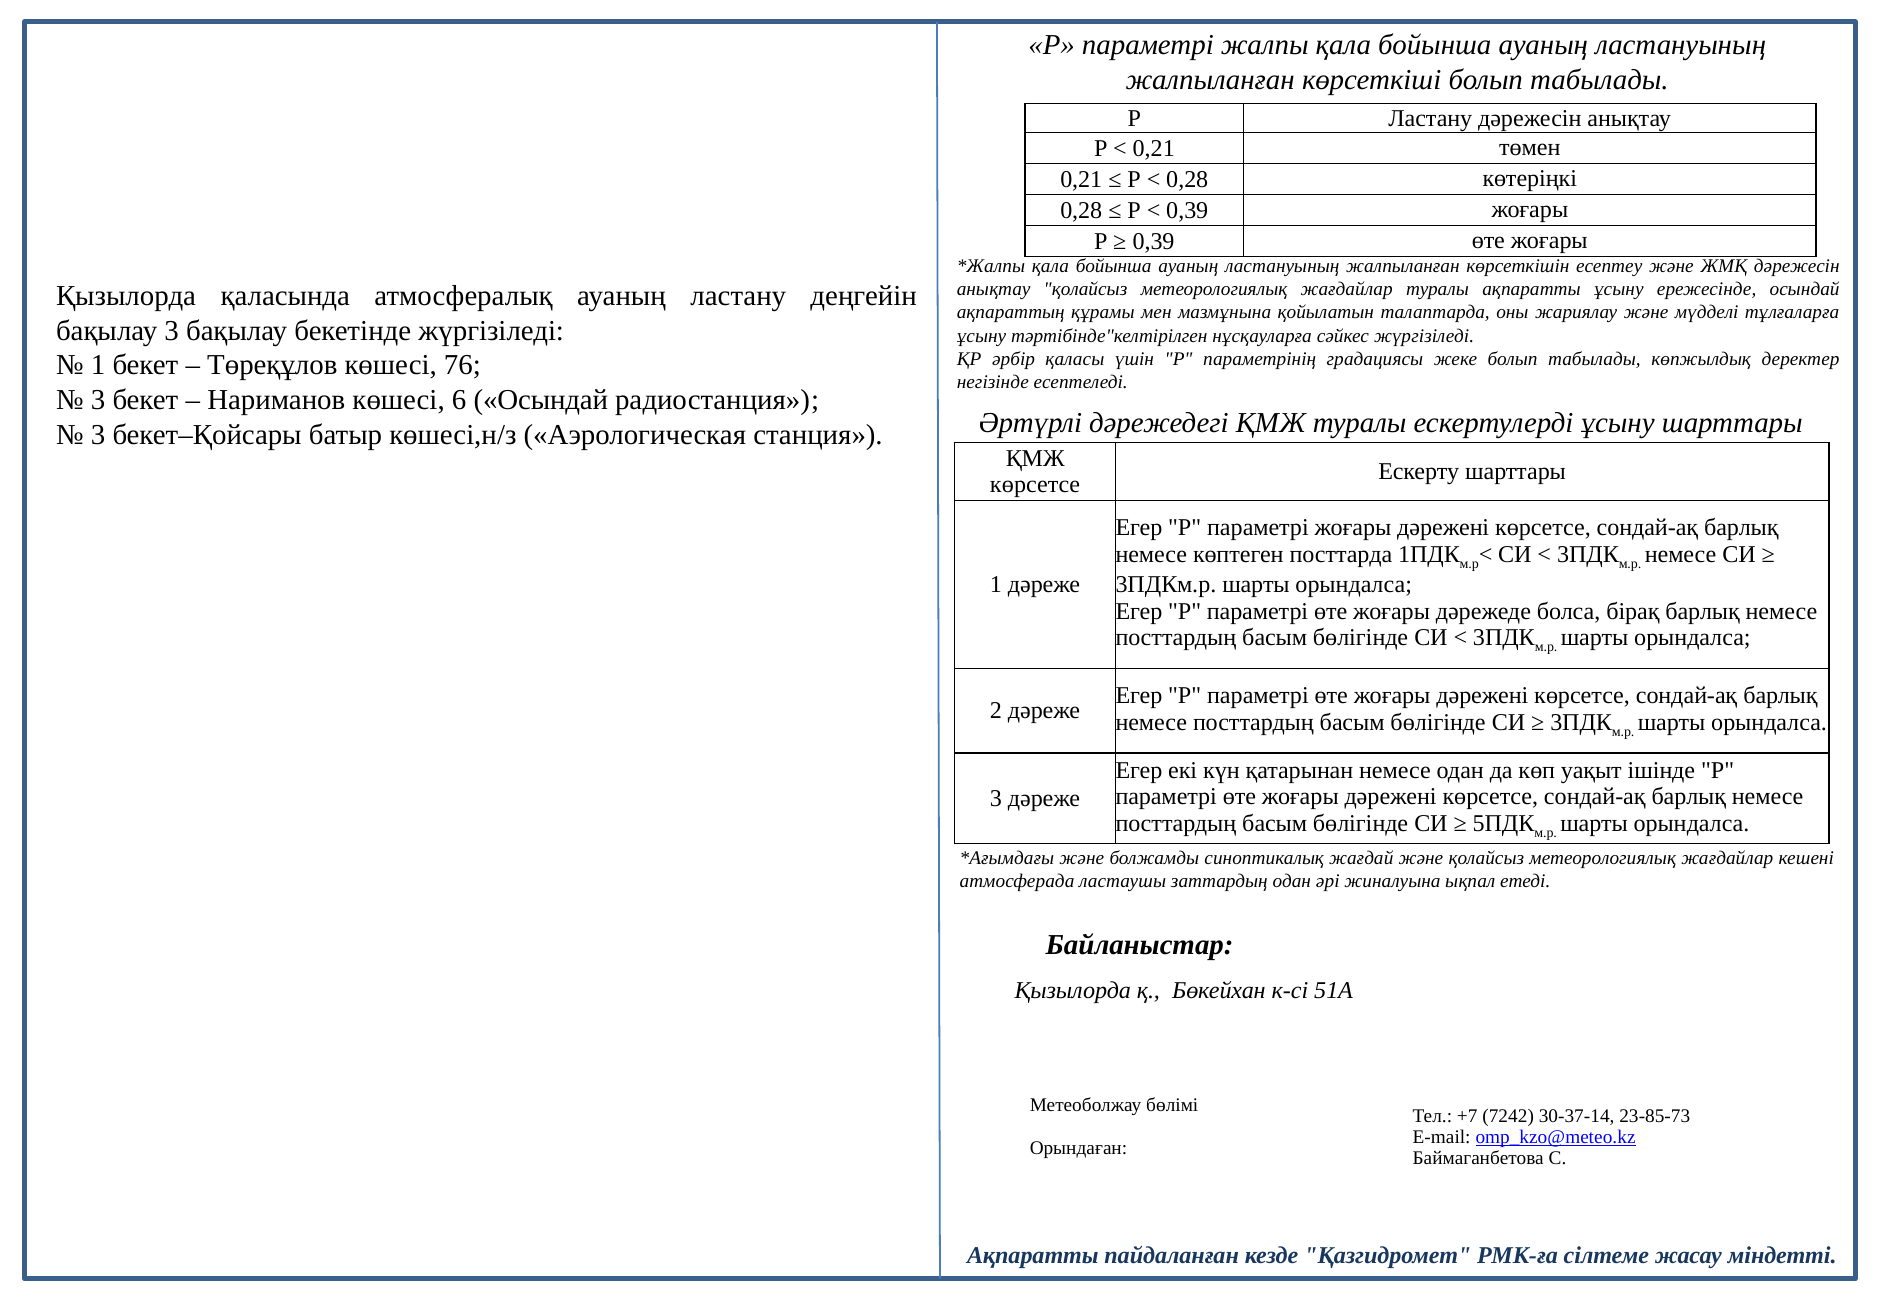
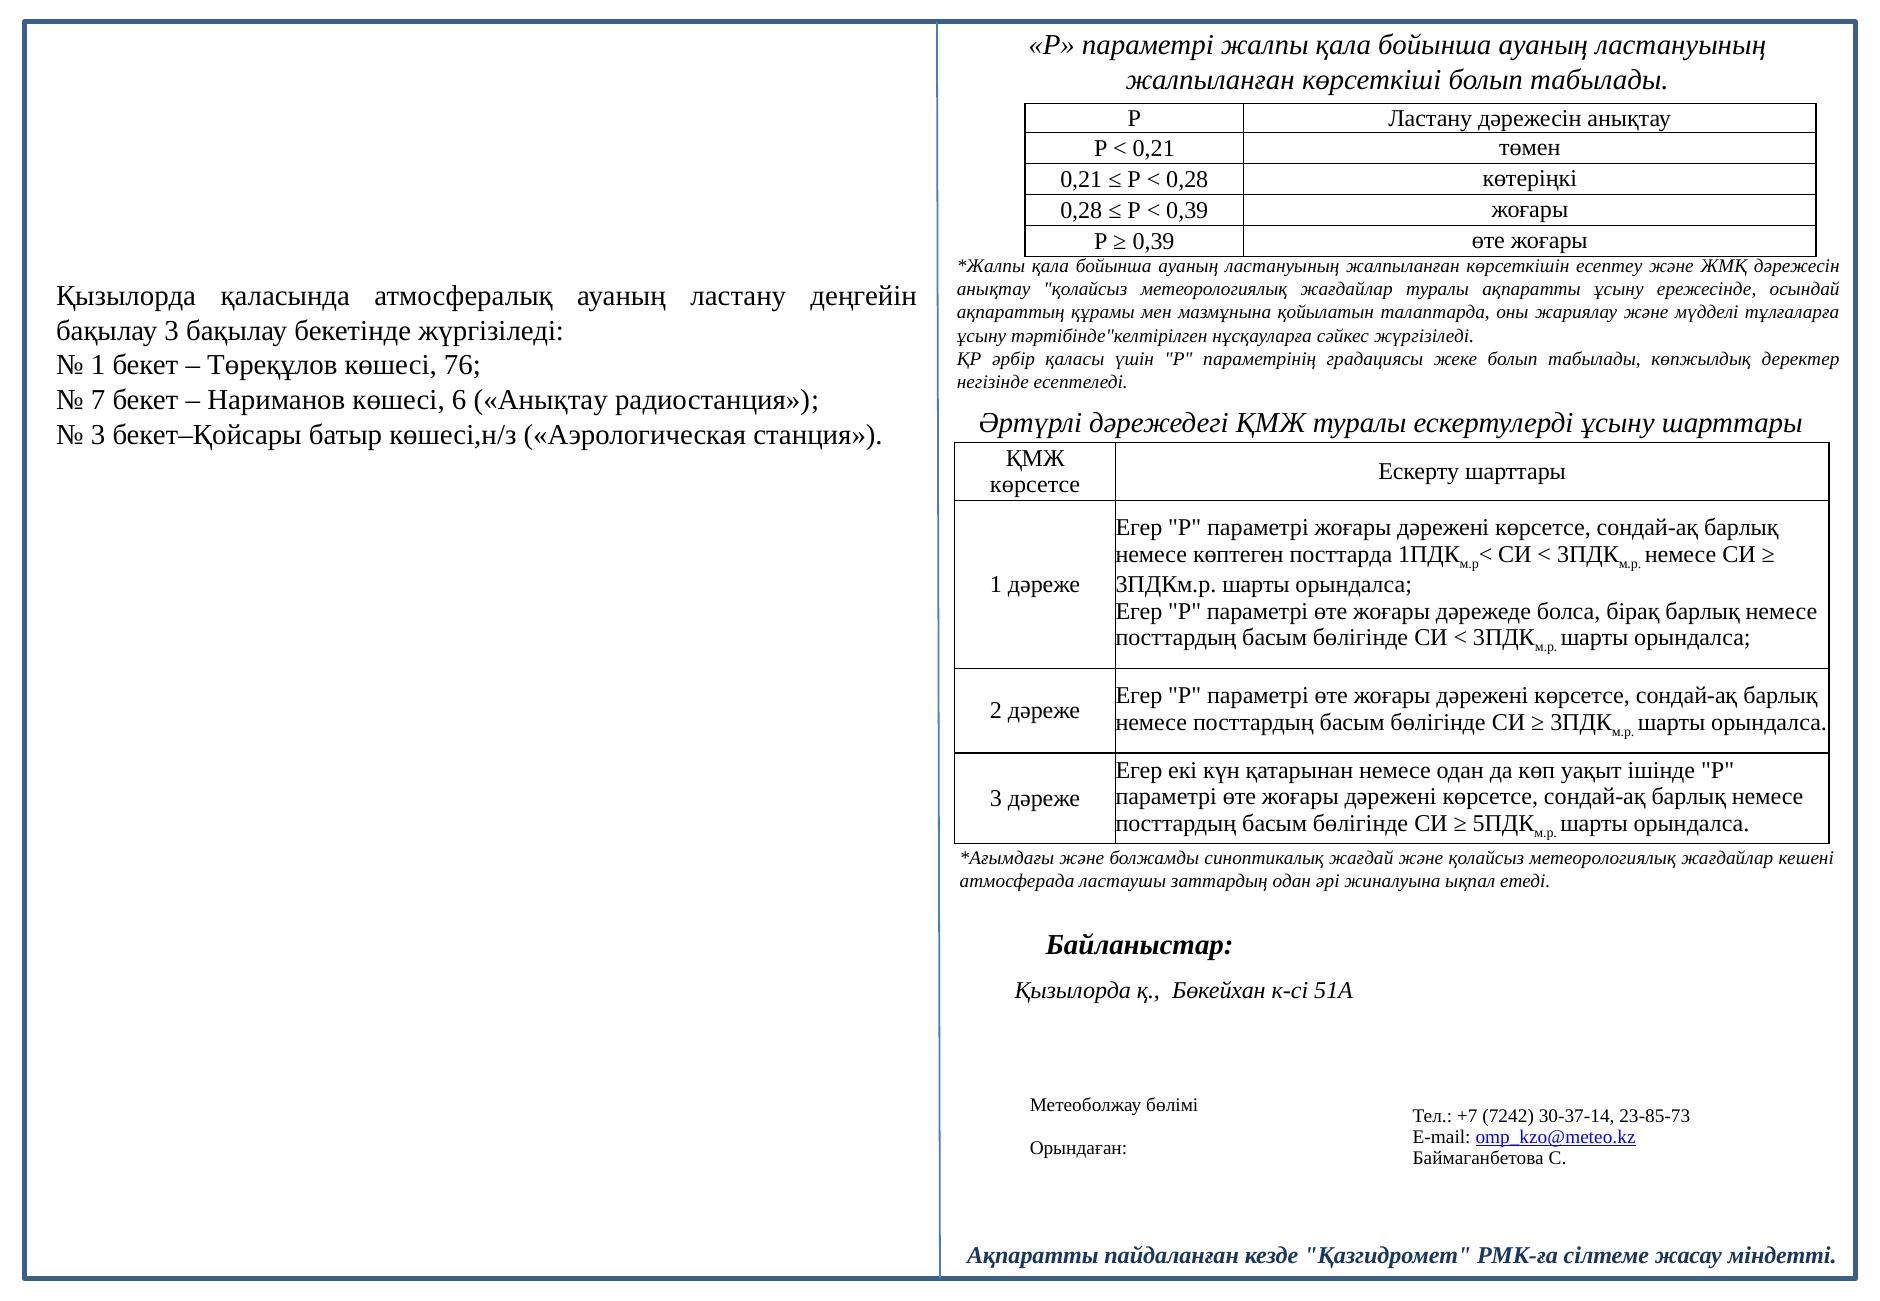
3: 3 -> 7 (98, 400)
6 Осындай: Осындай -> Анықтау (541, 400)
